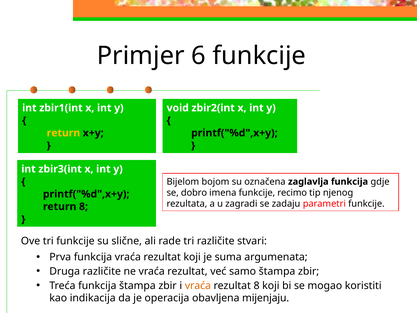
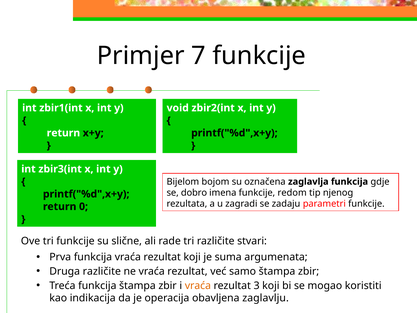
6: 6 -> 7 (199, 56)
return colour: yellow -> white (63, 133)
recimo: recimo -> redom (292, 193)
return 8: 8 -> 0 (84, 206)
rezultat 8: 8 -> 3 (257, 285)
mijenjaju: mijenjaju -> zaglavlju (266, 298)
